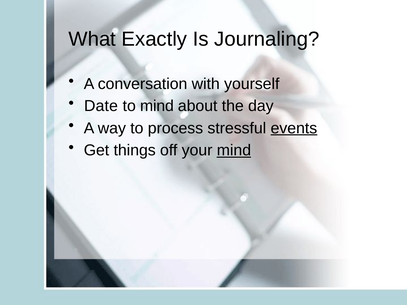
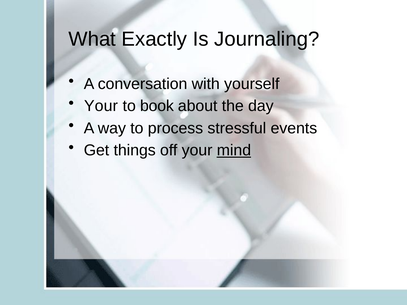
Date: Date -> Your (101, 106)
to mind: mind -> book (157, 106)
events underline: present -> none (294, 128)
